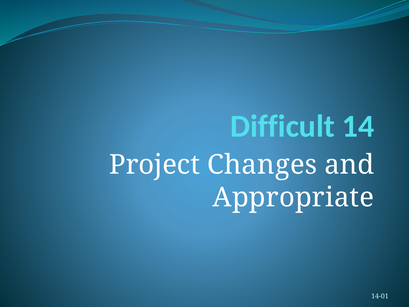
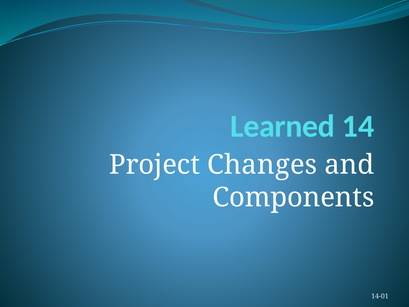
Difficult: Difficult -> Learned (283, 126)
Appropriate: Appropriate -> Components (293, 197)
